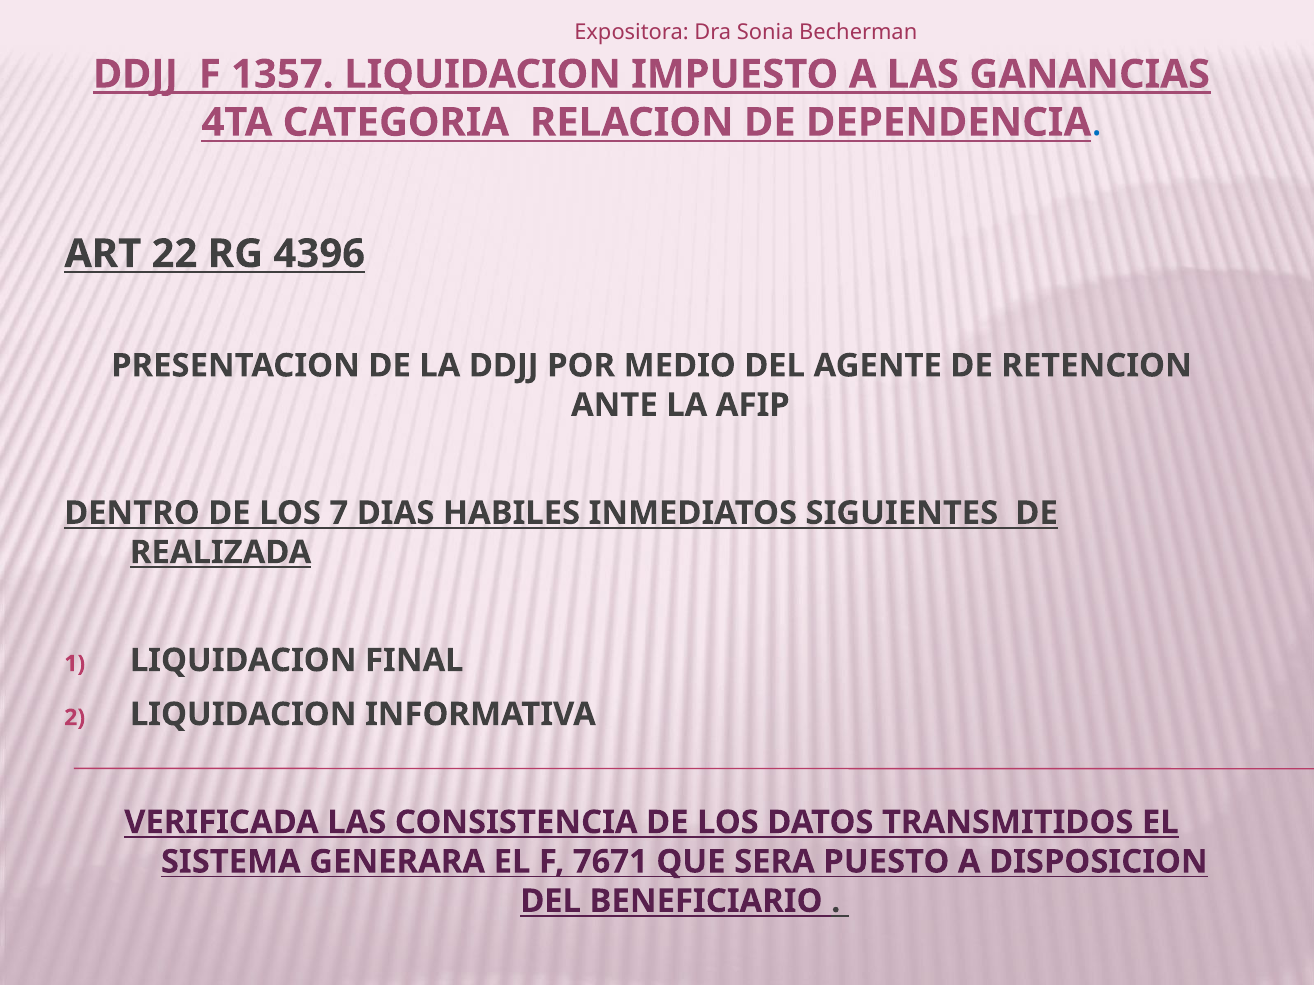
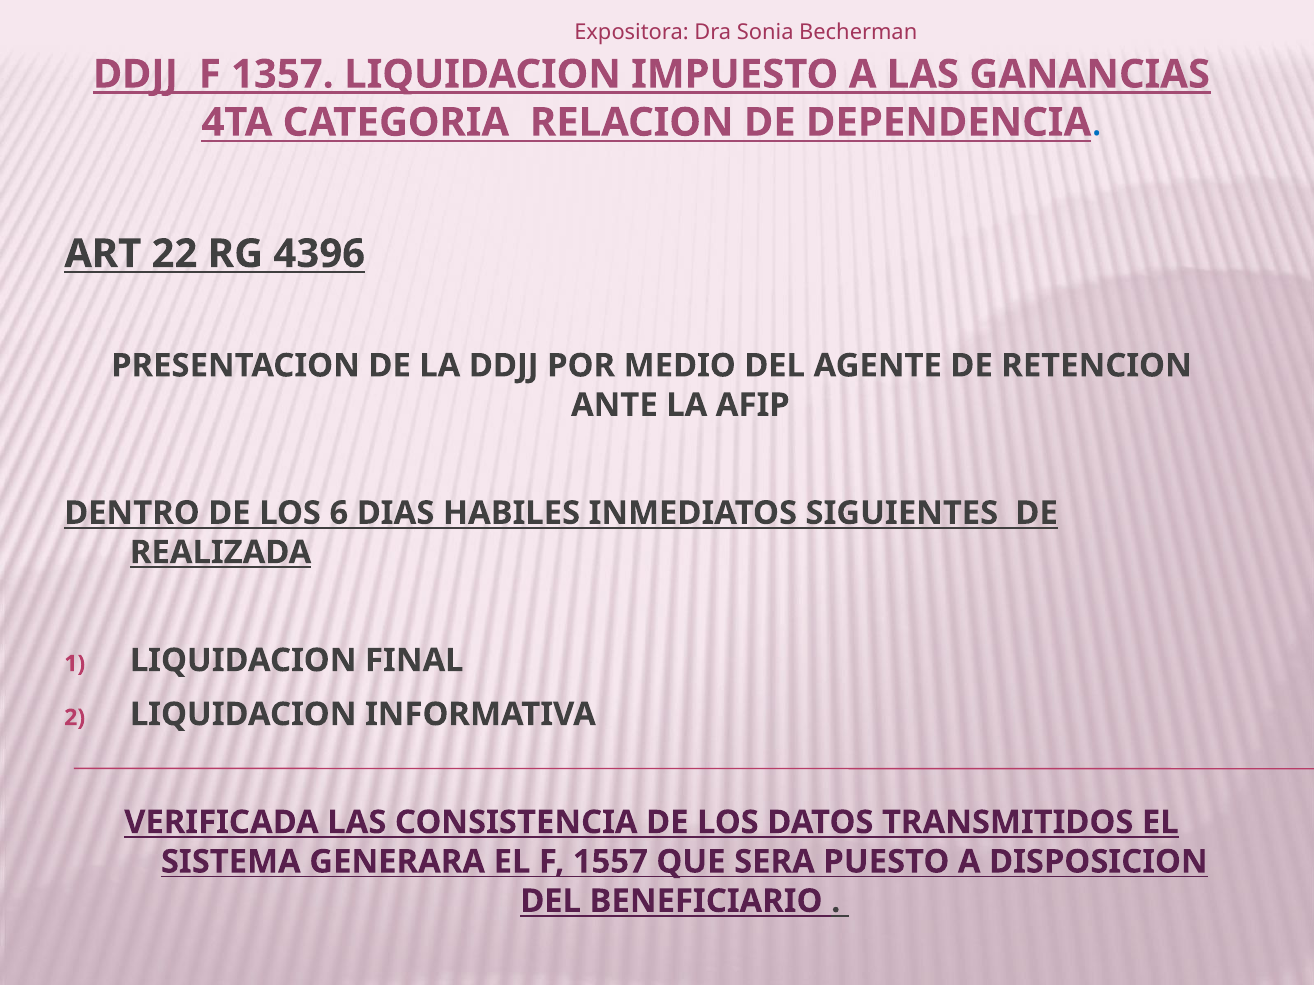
7: 7 -> 6 (339, 513)
7671: 7671 -> 1557 (610, 862)
